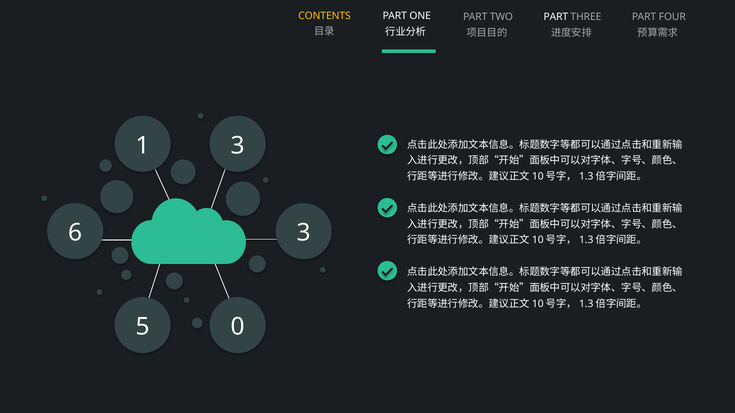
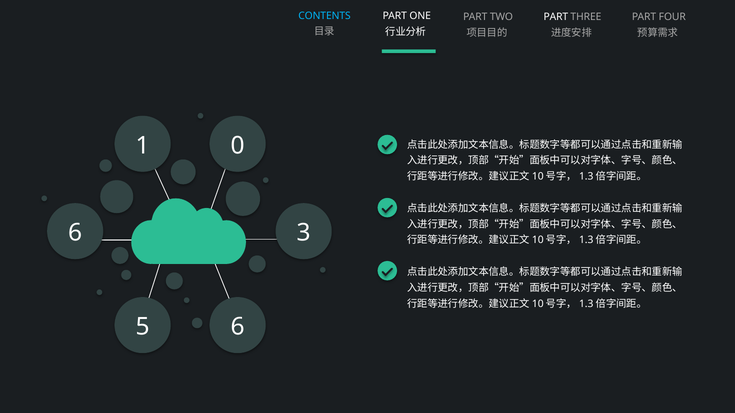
CONTENTS colour: yellow -> light blue (324, 16)
1 3: 3 -> 0 (238, 146)
5 0: 0 -> 6 (238, 327)
